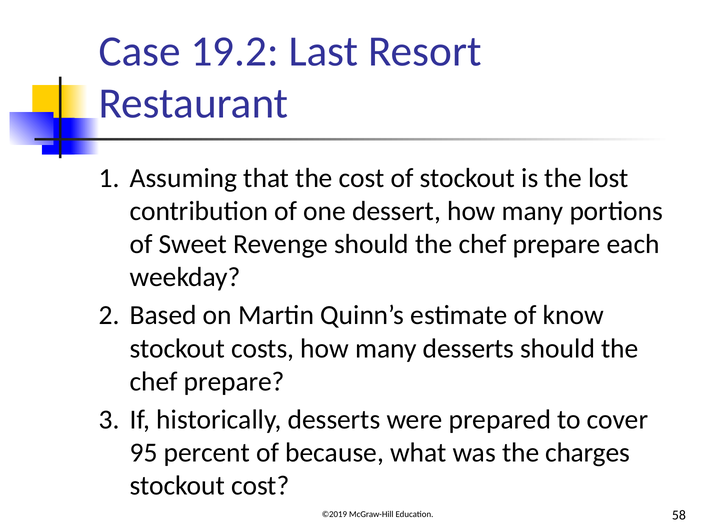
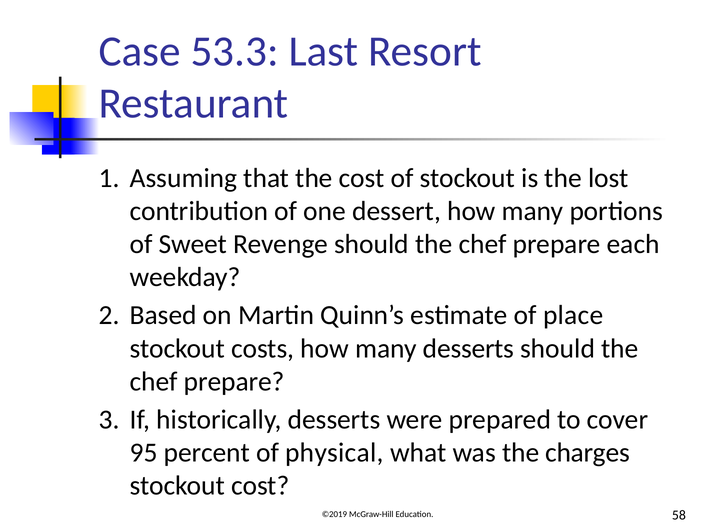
19.2: 19.2 -> 53.3 (235, 51)
know: know -> place (573, 315)
because: because -> physical (334, 453)
